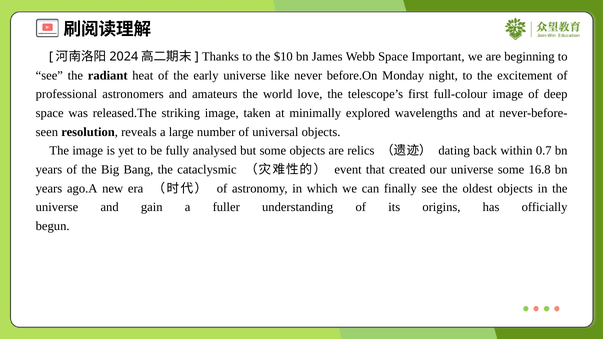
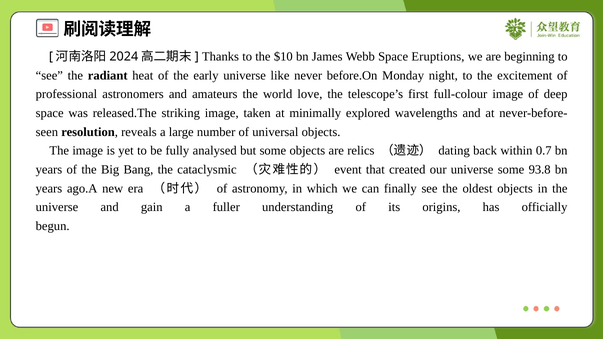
Important: Important -> Eruptions (438, 57)
16.8: 16.8 -> 93.8 (540, 170)
